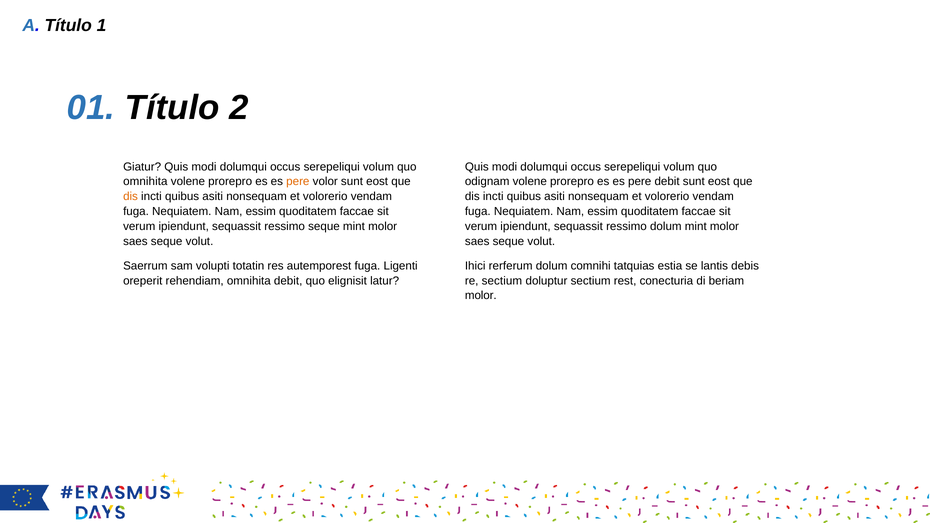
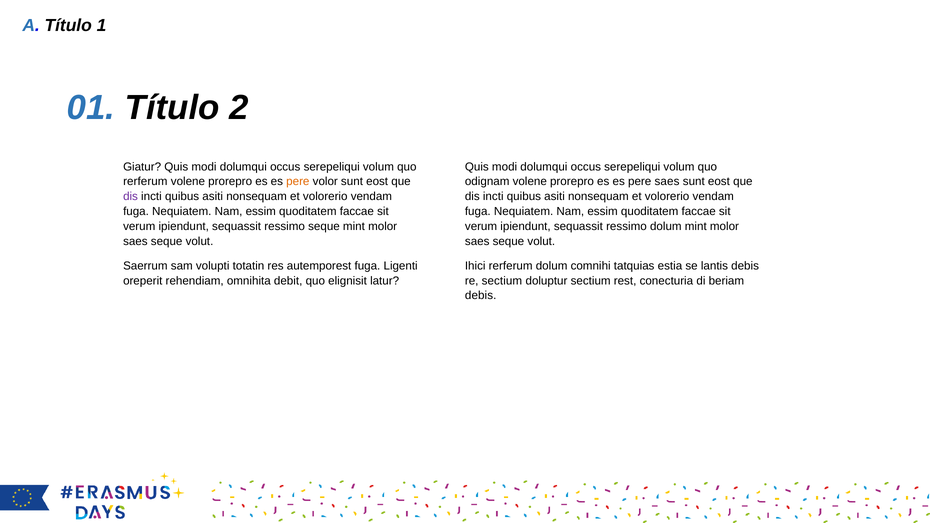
omnihita: omnihita -> rerferum (145, 182)
pere debit: debit -> saes (667, 182)
dis colour: orange -> purple (131, 197)
molor: molor -> debis (481, 296)
